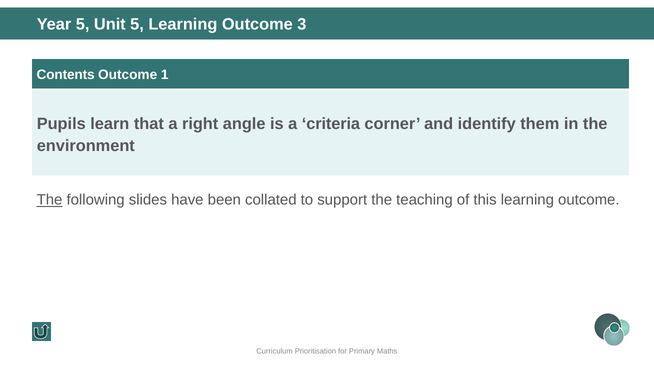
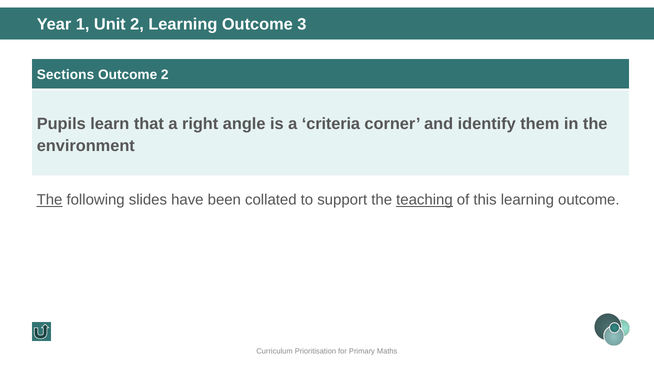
Year 5: 5 -> 1 (83, 24)
Unit 5: 5 -> 2 (137, 24)
Contents: Contents -> Sections (65, 74)
Outcome 1: 1 -> 2 (165, 74)
teaching underline: none -> present (424, 200)
